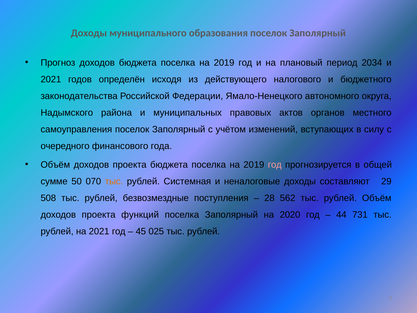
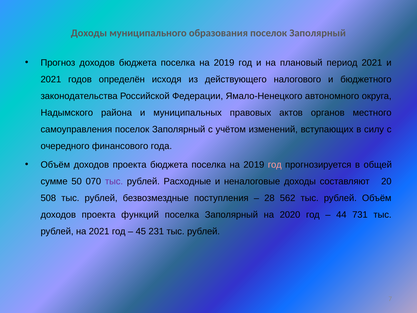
период 2034: 2034 -> 2021 (372, 63)
тыс colour: orange -> purple (114, 181)
Системная: Системная -> Расходные (187, 181)
29: 29 -> 20 (386, 181)
025: 025 -> 231 (156, 231)
